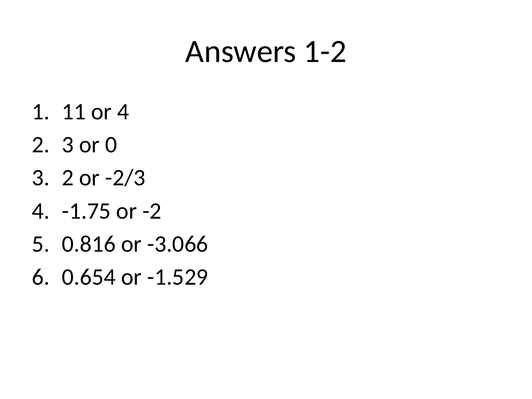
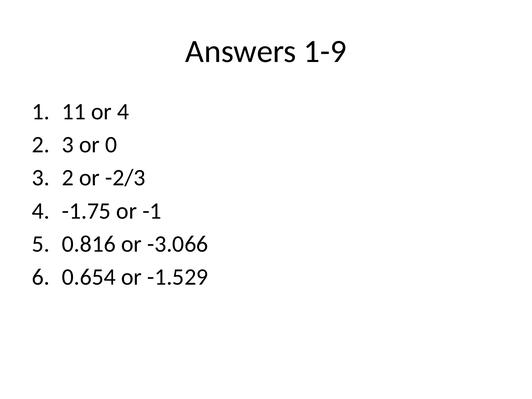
1-2: 1-2 -> 1-9 (325, 51)
-2: -2 -> -1 (152, 211)
